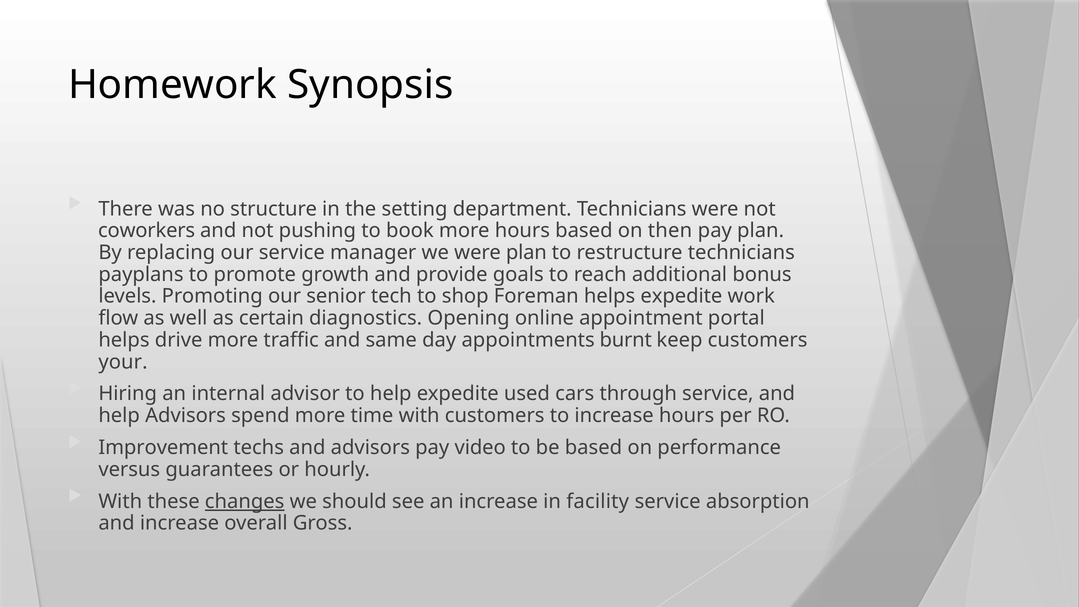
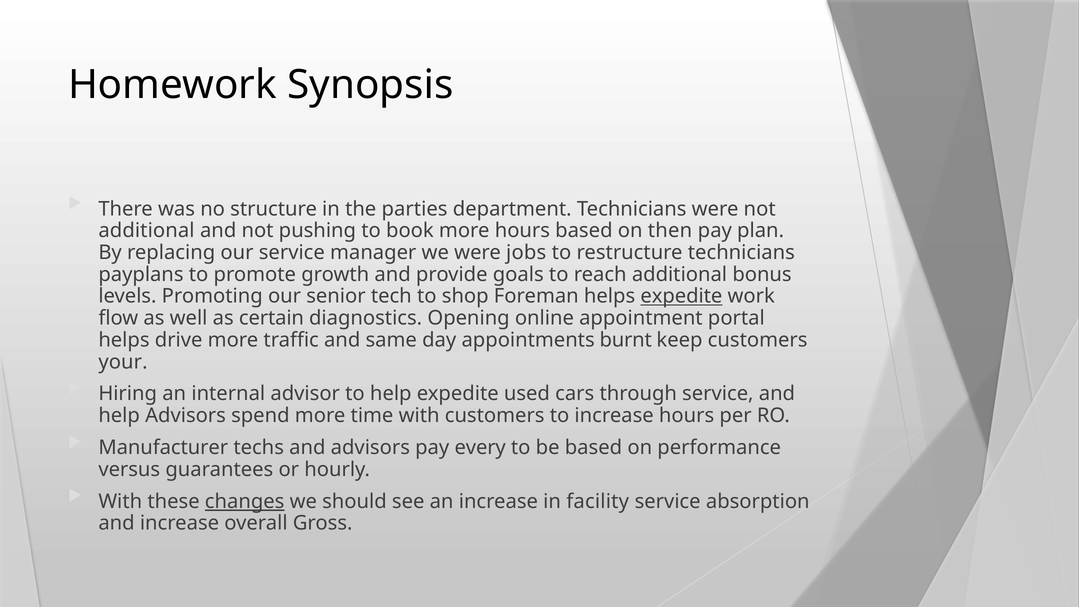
setting: setting -> parties (415, 209)
coworkers: coworkers -> additional (146, 231)
were plan: plan -> jobs (526, 253)
expedite underline: none -> present (681, 296)
Improvement: Improvement -> Manufacturer (163, 448)
video: video -> every (480, 448)
